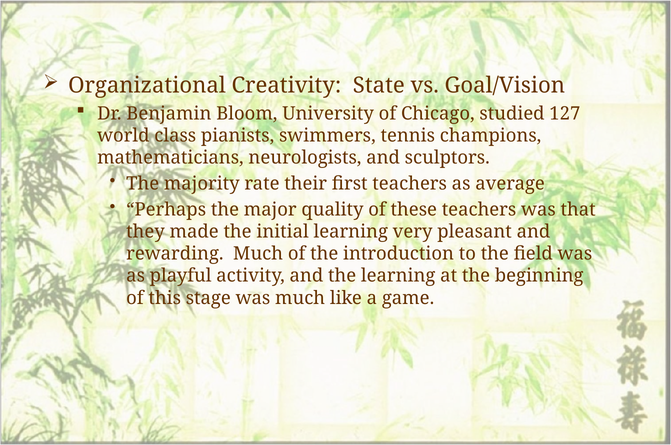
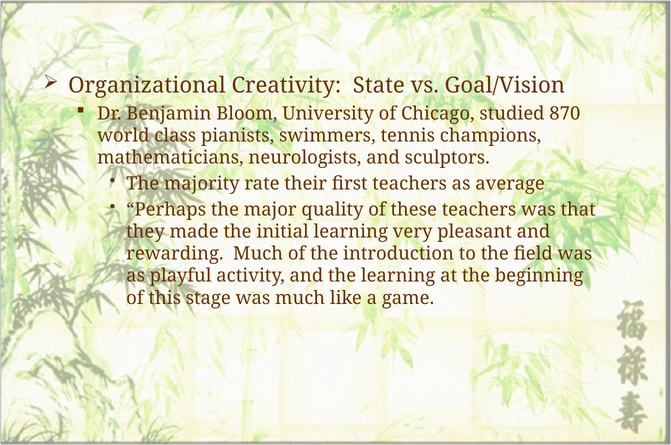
127: 127 -> 870 (565, 113)
